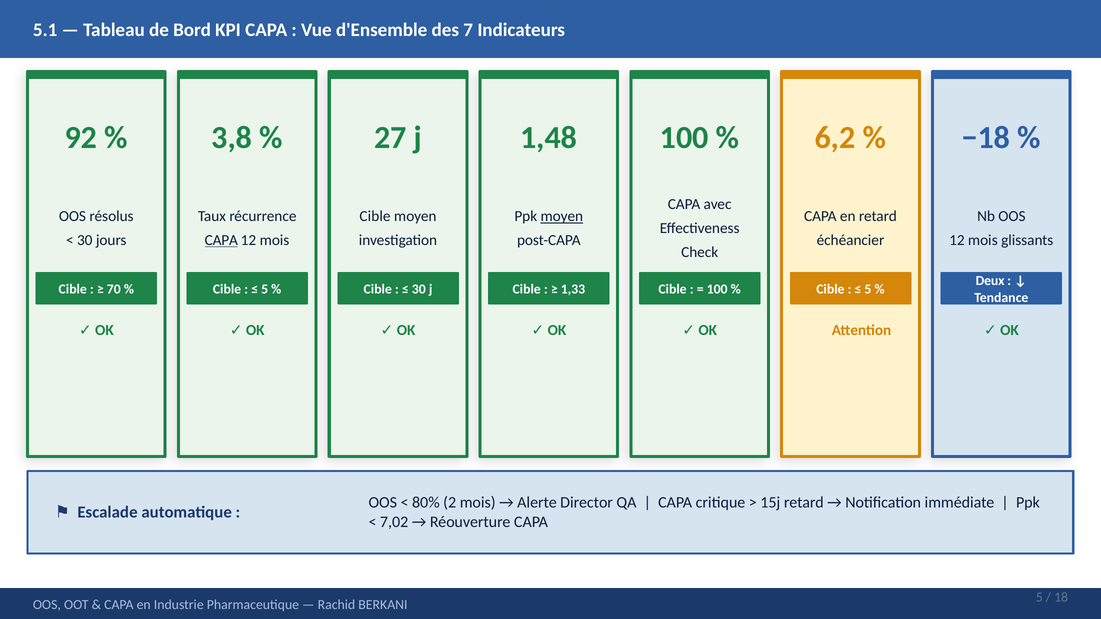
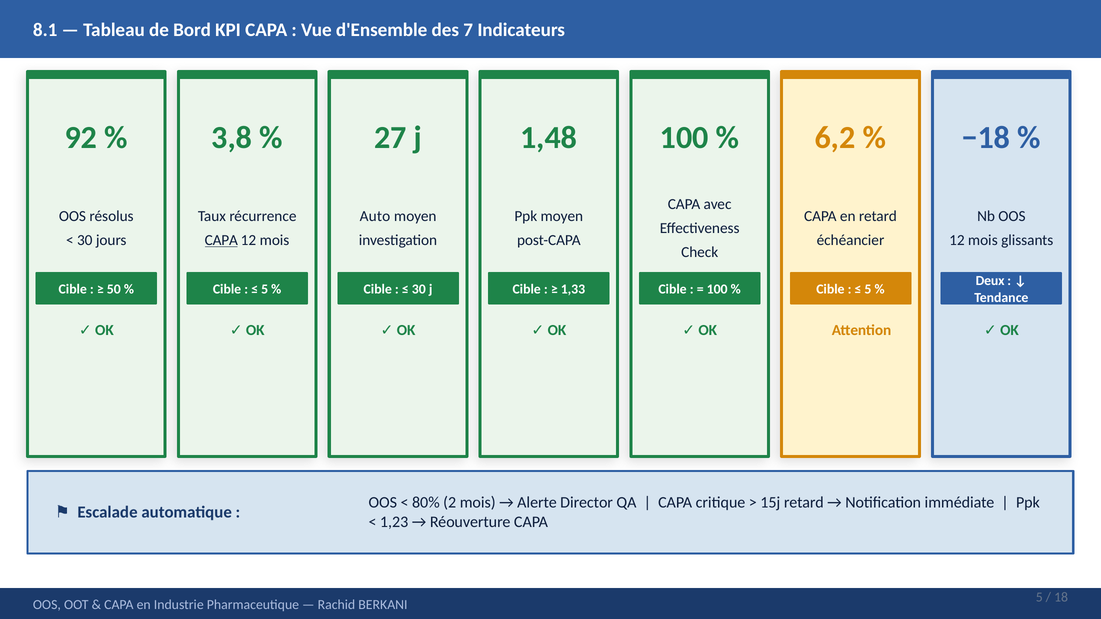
5.1: 5.1 -> 8.1 (45, 30)
Cible: Cible -> Auto (375, 216)
moyen underline: present -> none (562, 216)
70: 70 -> 50 (114, 289)
7,02: 7,02 -> 1,23 (394, 522)
